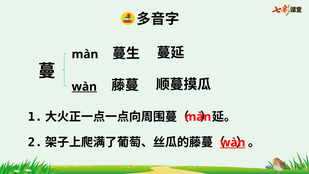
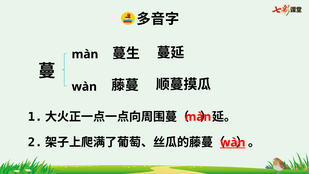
wàn underline: present -> none (84, 87)
